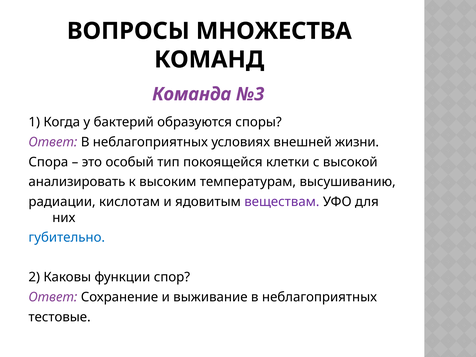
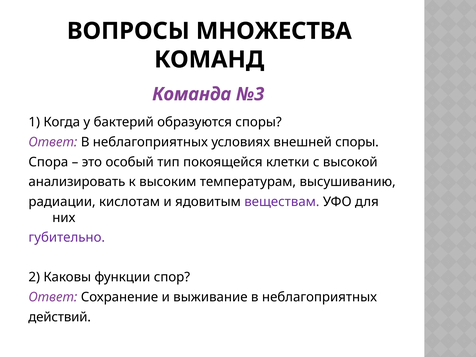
внешней жизни: жизни -> споры (357, 142)
губительно colour: blue -> purple (67, 238)
тестовые: тестовые -> действий (60, 317)
